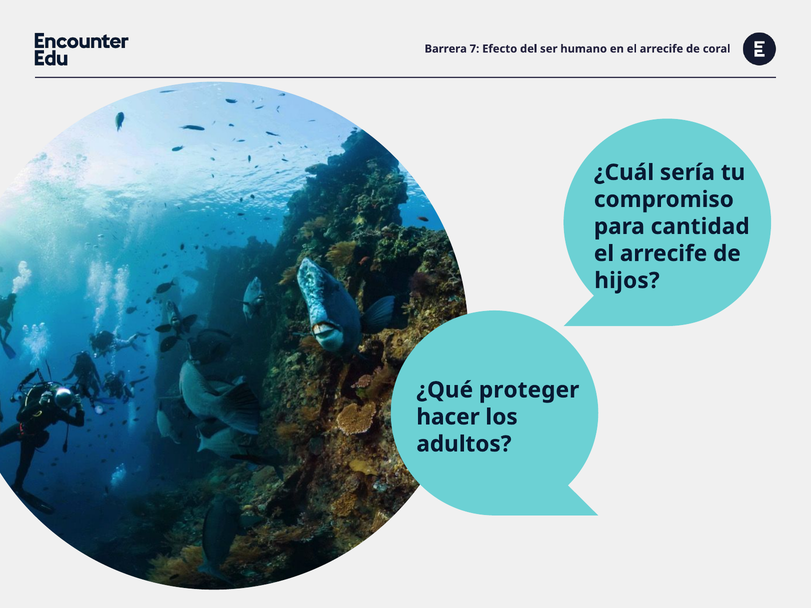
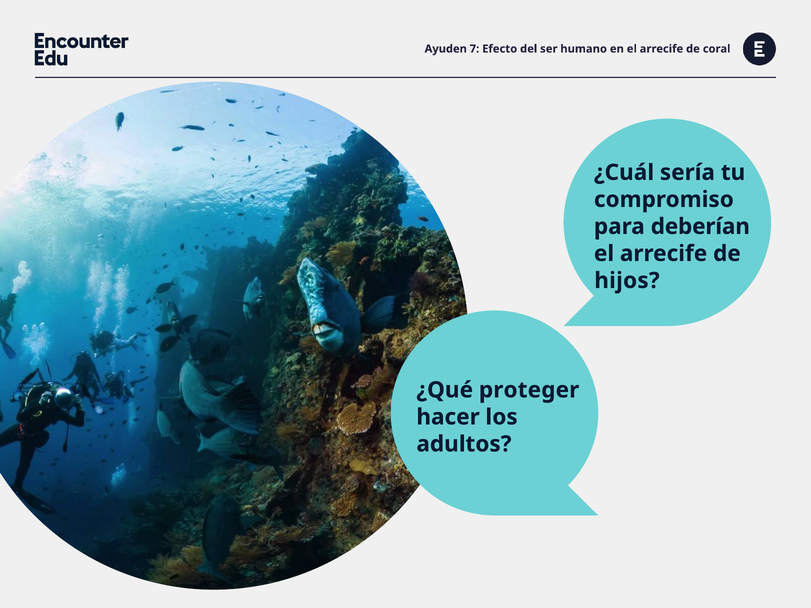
Barrera: Barrera -> Ayuden (446, 49)
cantidad: cantidad -> deberían (700, 227)
